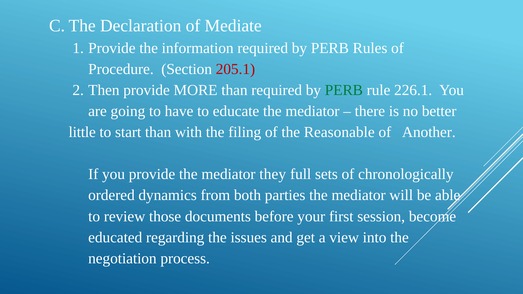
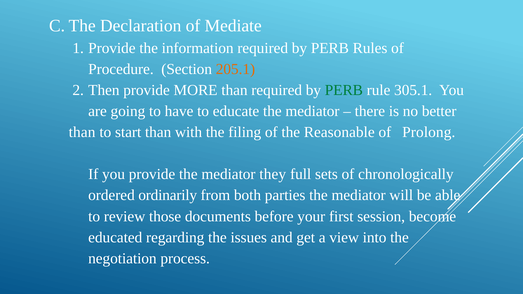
205.1 colour: red -> orange (235, 69)
226.1: 226.1 -> 305.1 (413, 90)
little: little -> than (82, 132)
Another: Another -> Prolong (429, 132)
dynamics: dynamics -> ordinarily (168, 195)
